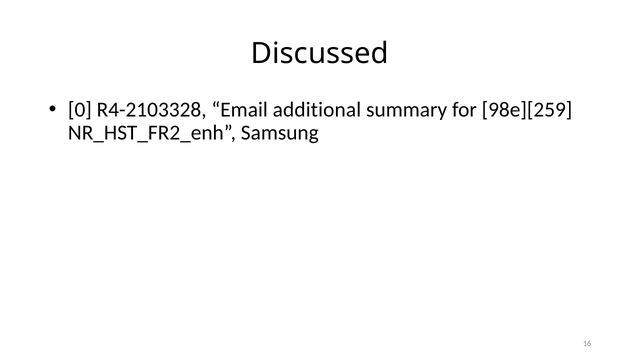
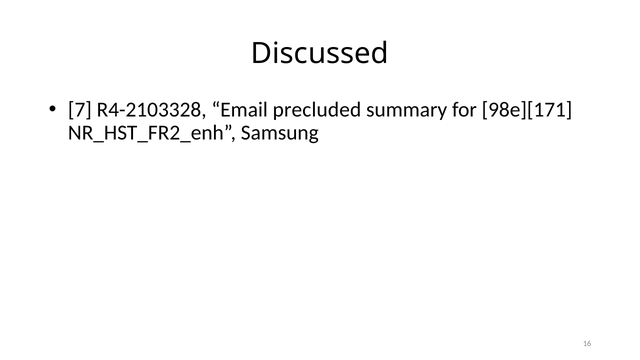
0: 0 -> 7 (80, 110)
additional: additional -> precluded (317, 110)
98e][259: 98e][259 -> 98e][171 (527, 110)
